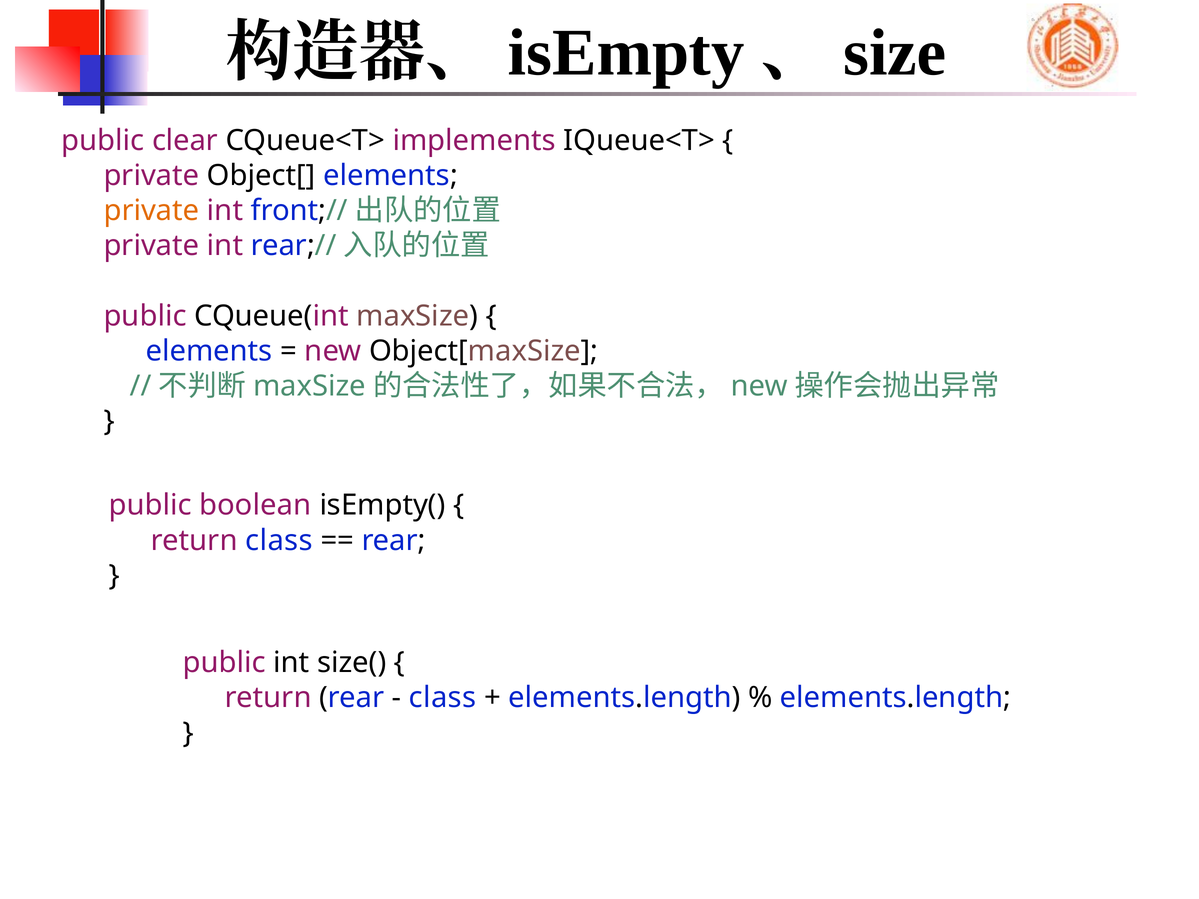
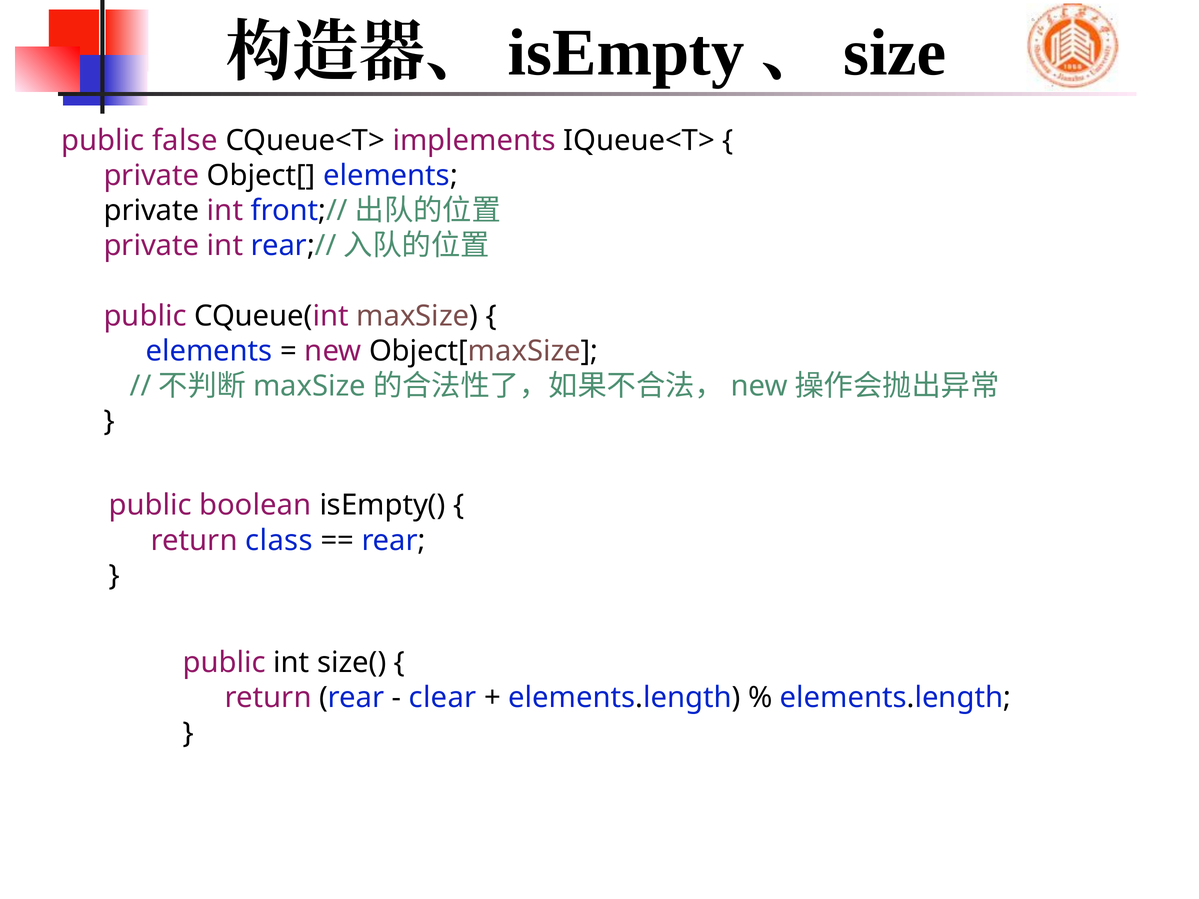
clear: clear -> false (185, 140)
private colour: orange -> black (151, 211)
class: class -> clear (443, 698)
